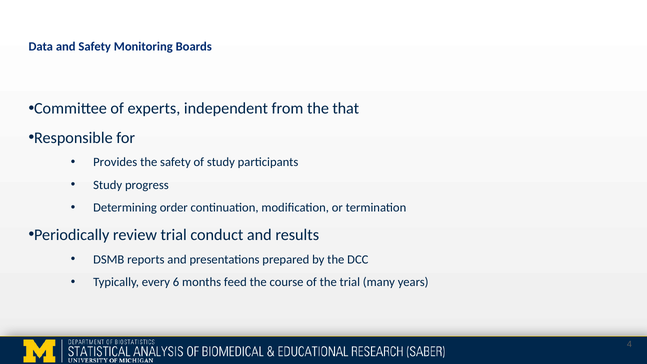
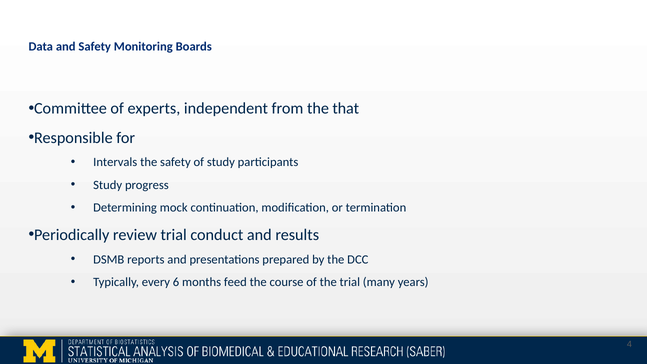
Provides: Provides -> Intervals (115, 162)
order: order -> mock (174, 208)
